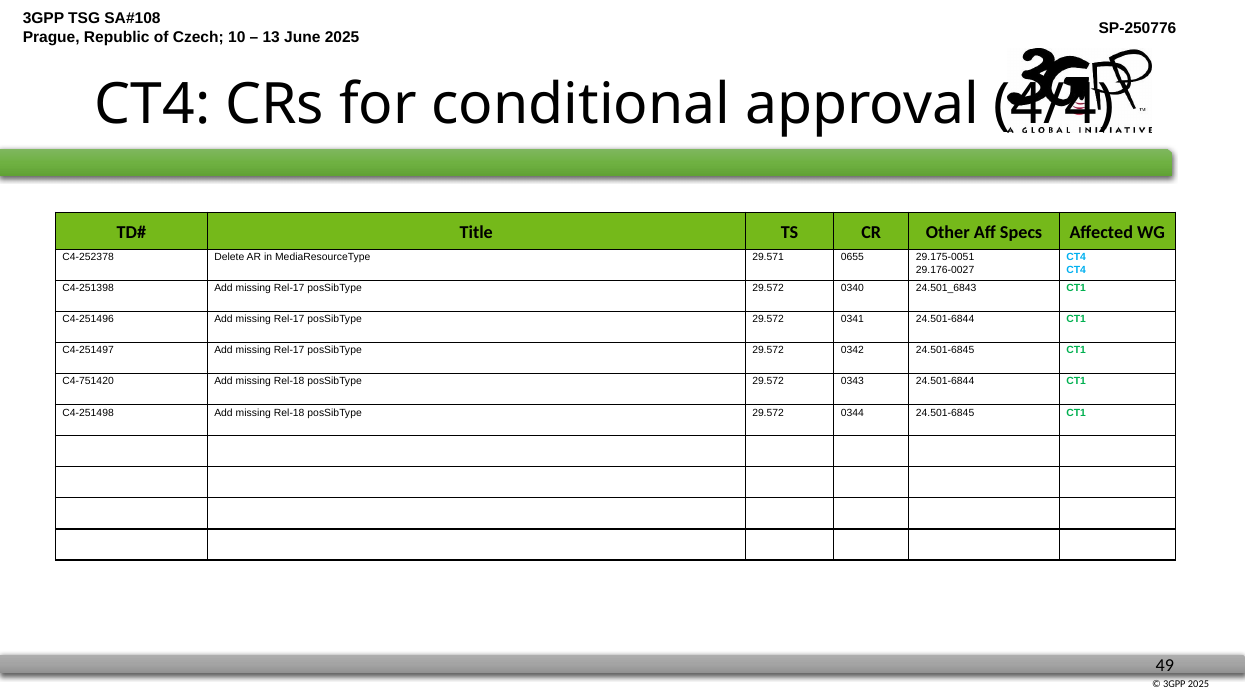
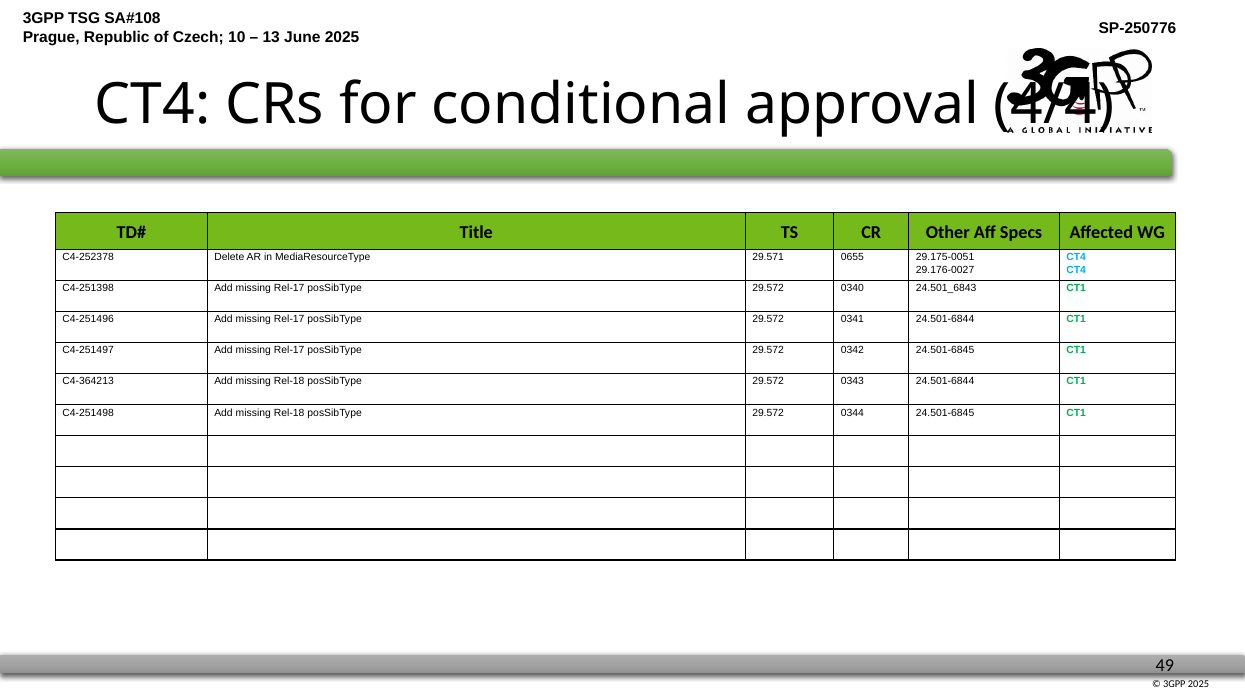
C4-751420: C4-751420 -> C4-364213 (88, 382)
